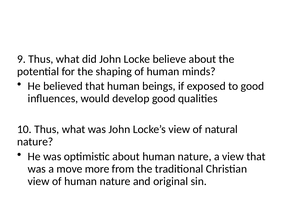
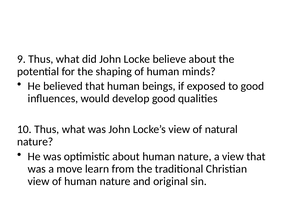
more: more -> learn (97, 169)
